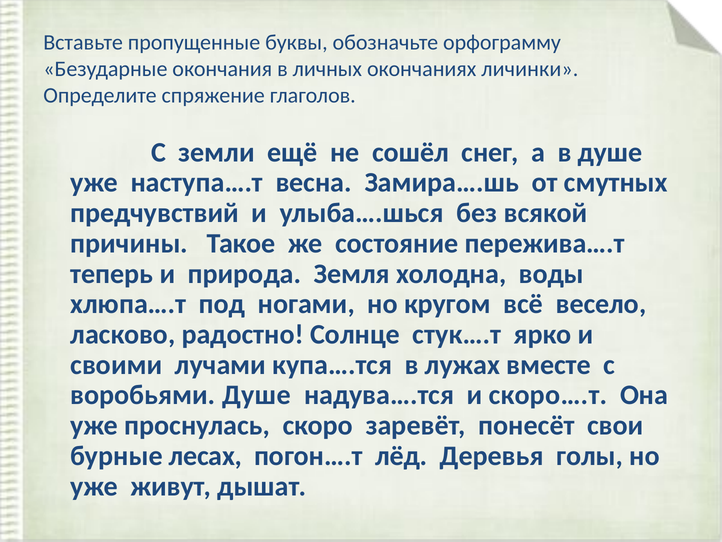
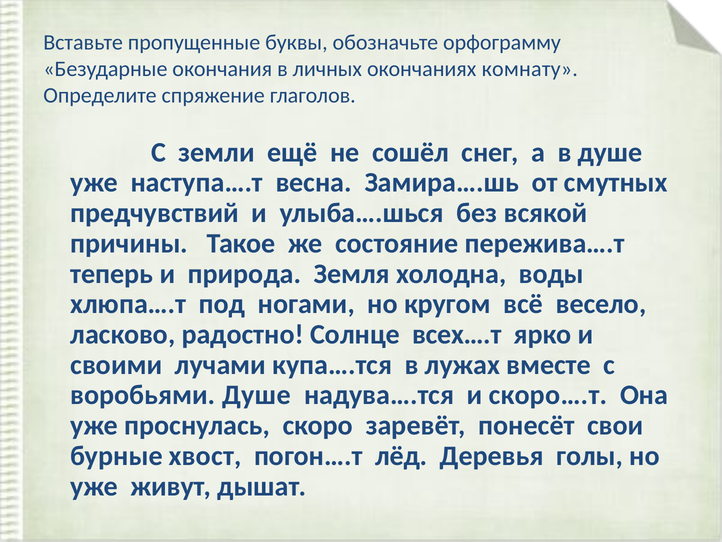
личинки: личинки -> комнату (530, 69)
стук….т: стук….т -> всех….т (457, 334)
лесах: лесах -> хвост (205, 455)
